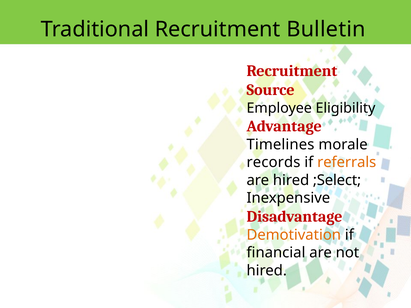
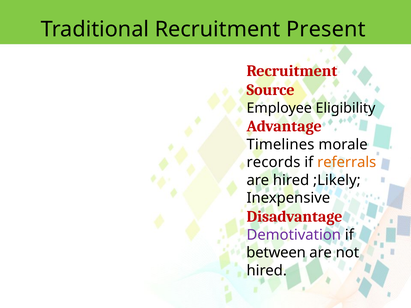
Bulletin: Bulletin -> Present (326, 29)
;Select: ;Select -> ;Likely (337, 180)
Demotivation colour: orange -> purple (294, 235)
financial: financial -> between (276, 253)
